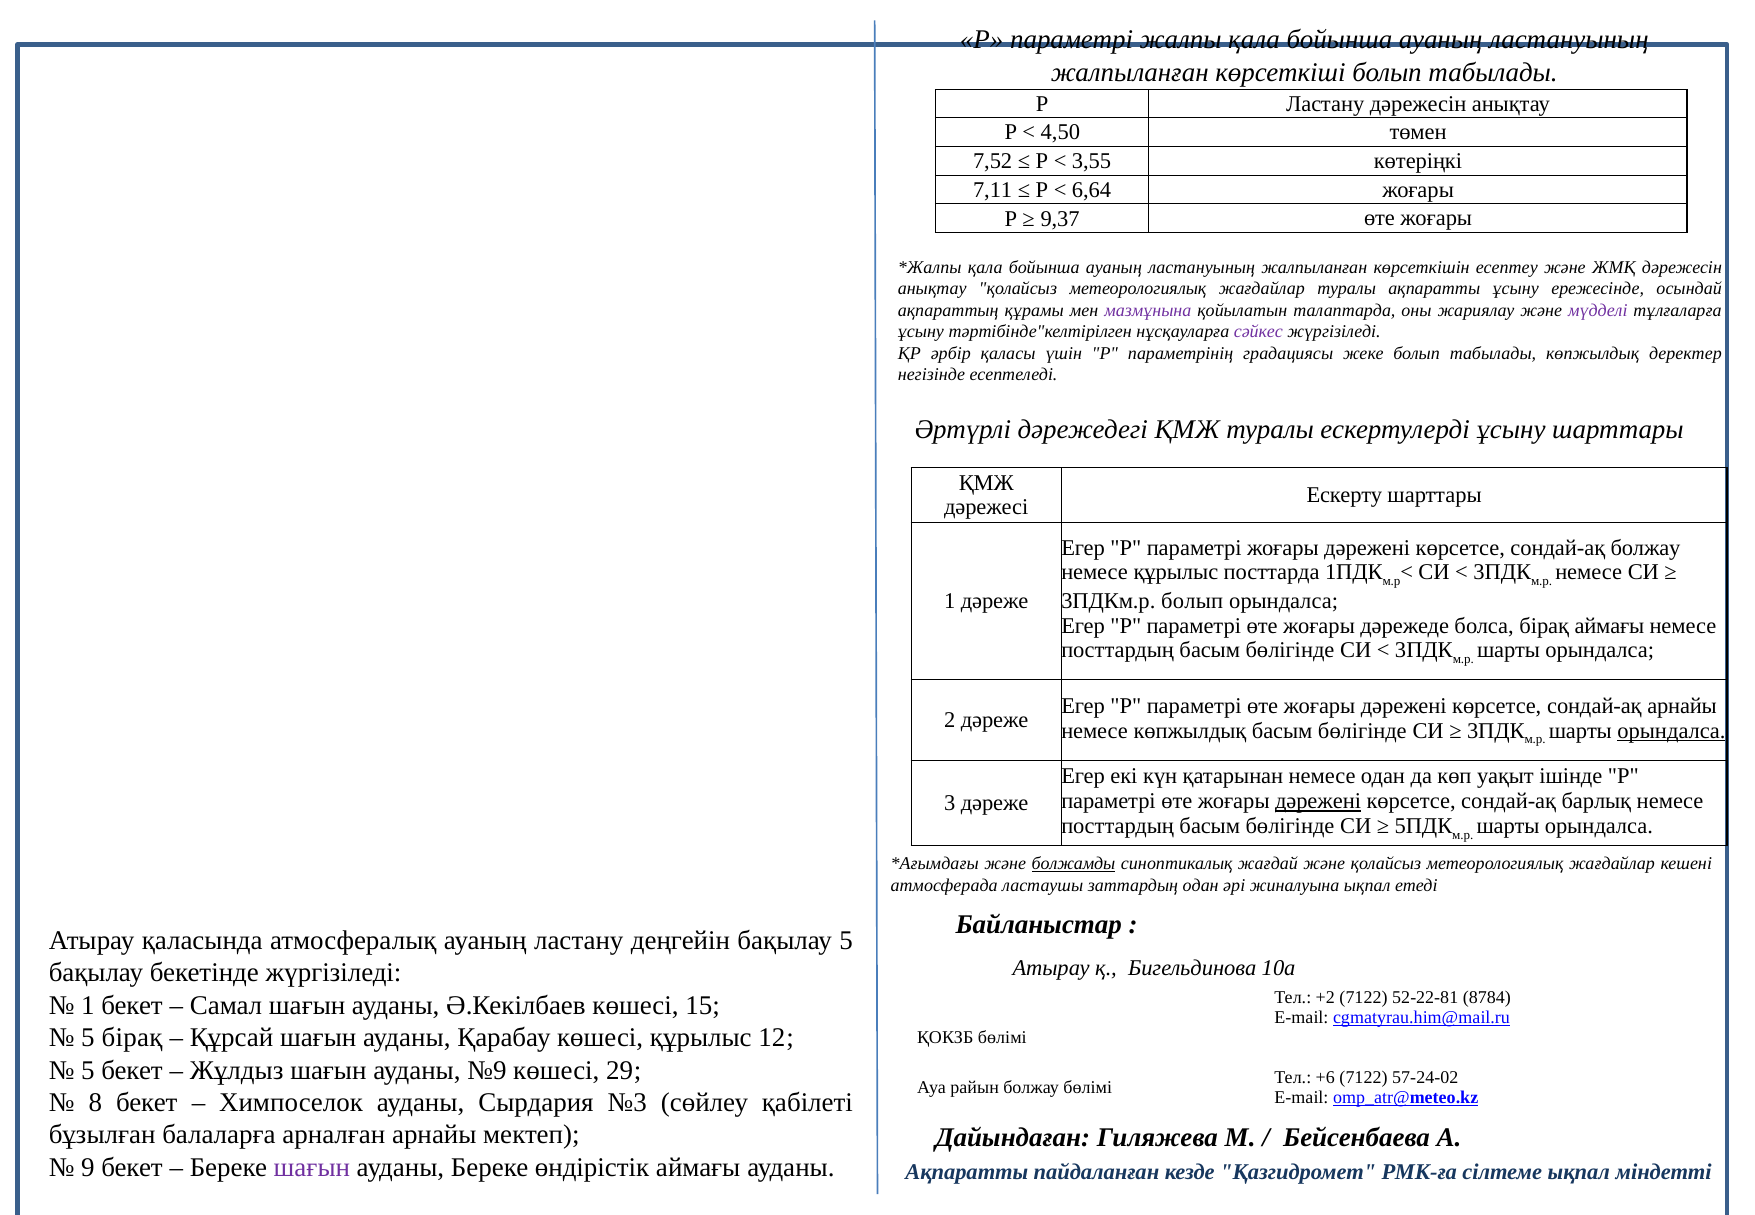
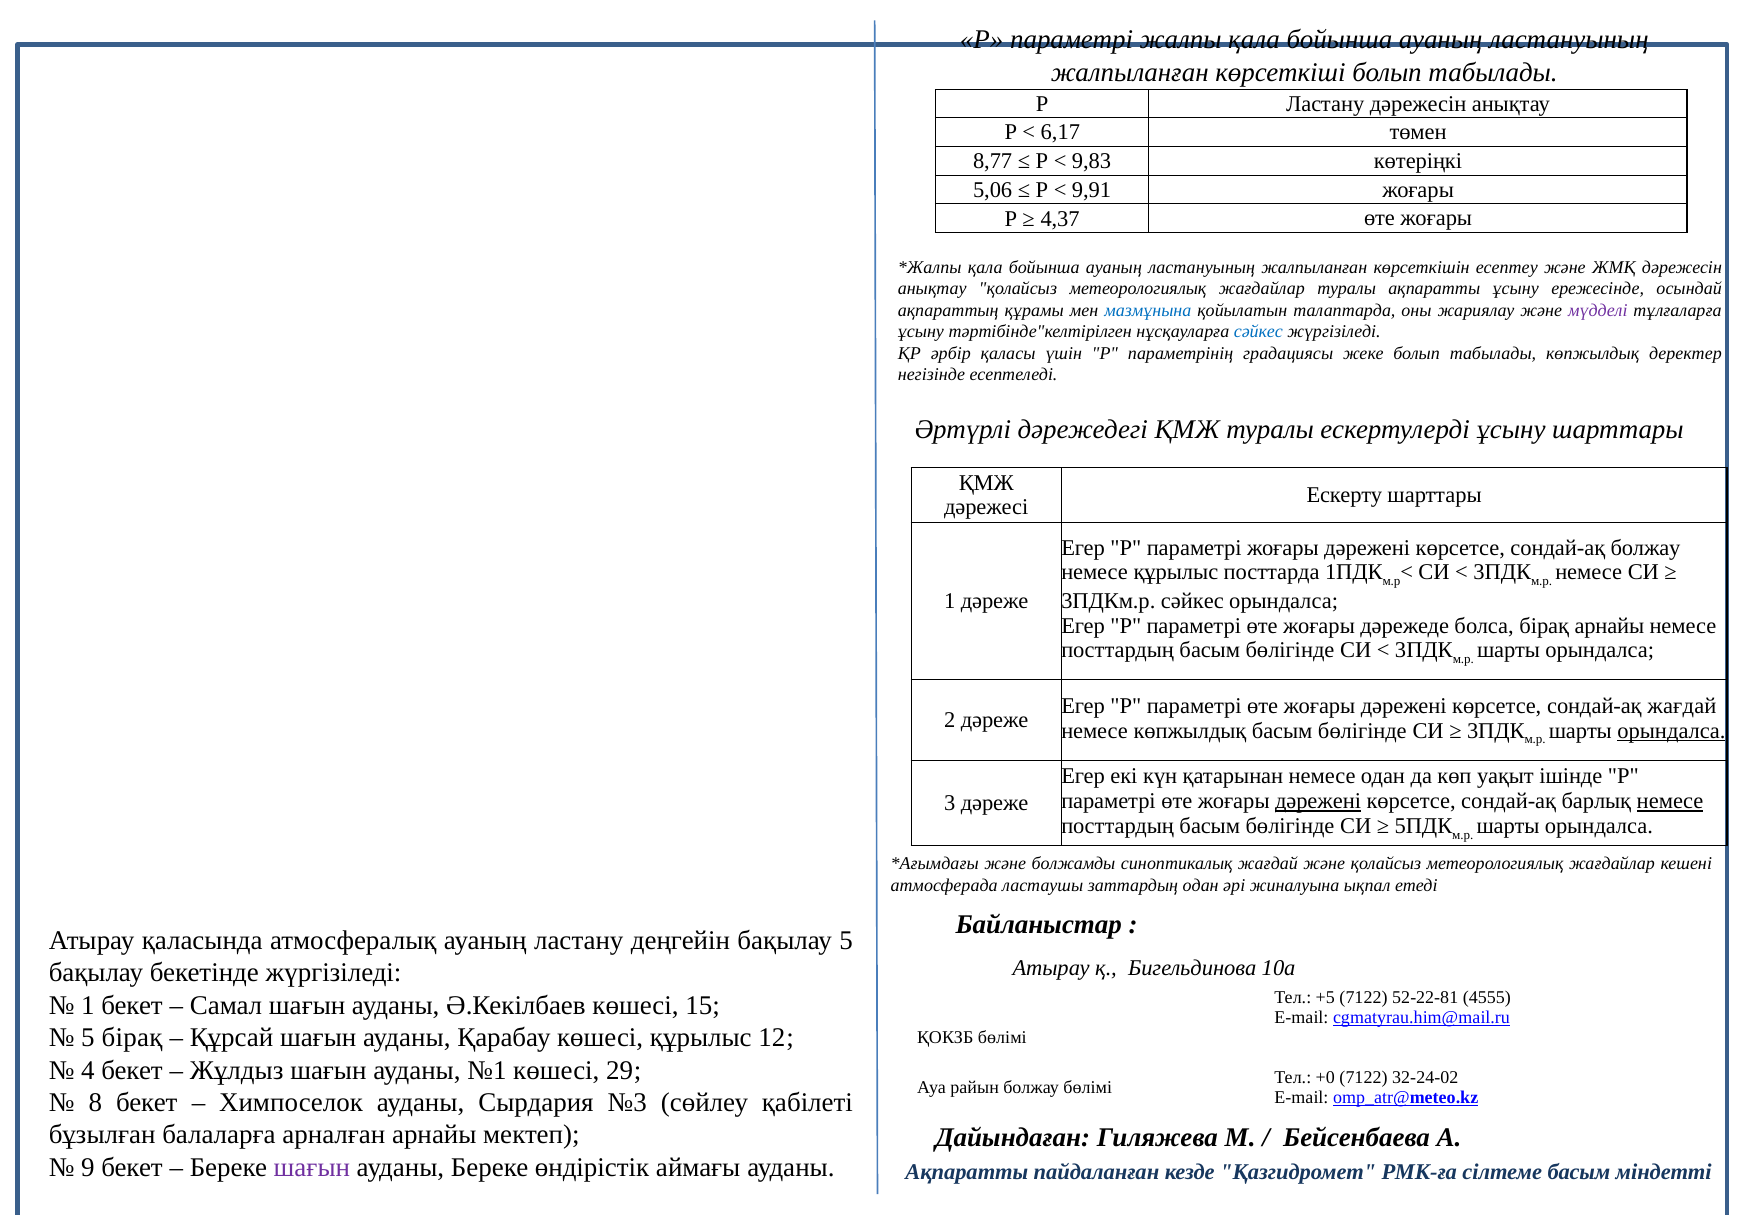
4,50: 4,50 -> 6,17 (1060, 133)
7,52: 7,52 -> 8,77 (993, 162)
3,55: 3,55 -> 9,83 (1091, 162)
7,11: 7,11 -> 5,06 (993, 190)
6,64: 6,64 -> 9,91 (1091, 190)
9,37: 9,37 -> 4,37 (1060, 219)
мазмұнына colour: purple -> blue (1148, 310)
сәйкес colour: purple -> blue (1258, 332)
3ПДКм.р болып: болып -> сәйкес (1192, 601)
бірақ аймағы: аймағы -> арнайы (1609, 626)
сондай-ақ арнайы: арнайы -> жағдай (1682, 706)
немесе underline: none -> present (1670, 801)
болжамды underline: present -> none (1074, 864)
+2: +2 -> +5 (1325, 997)
8784: 8784 -> 4555 (1487, 997)
5: 5 -> 4 (88, 1070)
№9: №9 -> №1 (487, 1070)
+6: +6 -> +0 (1325, 1078)
57-24-02: 57-24-02 -> 32-24-02 (1425, 1078)
сілтеме ықпал: ықпал -> басым (1579, 1172)
